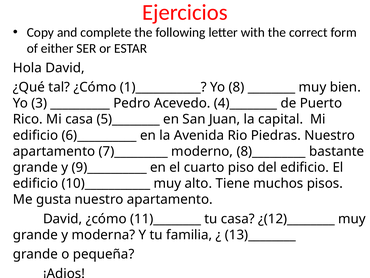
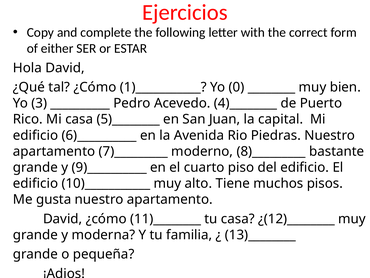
8: 8 -> 0 (236, 87)
